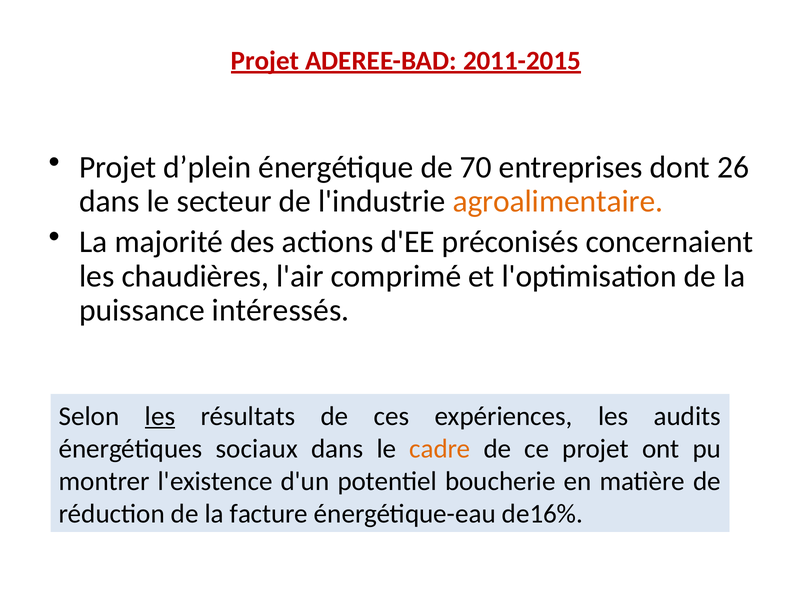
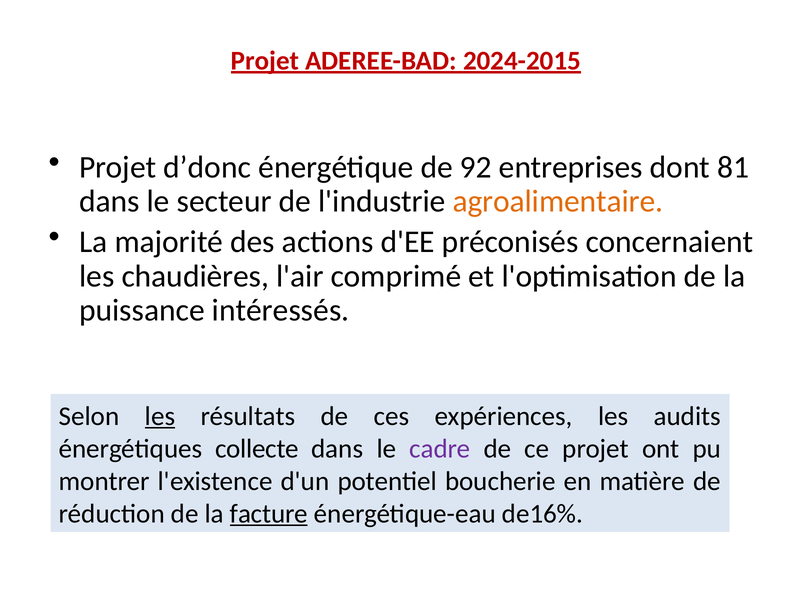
2011-2015: 2011-2015 -> 2024-2015 (522, 61)
d’plein: d’plein -> d’donc (207, 167)
70: 70 -> 92 (476, 167)
26: 26 -> 81 (733, 167)
sociaux: sociaux -> collecte (257, 449)
cadre colour: orange -> purple (440, 449)
facture underline: none -> present (269, 514)
